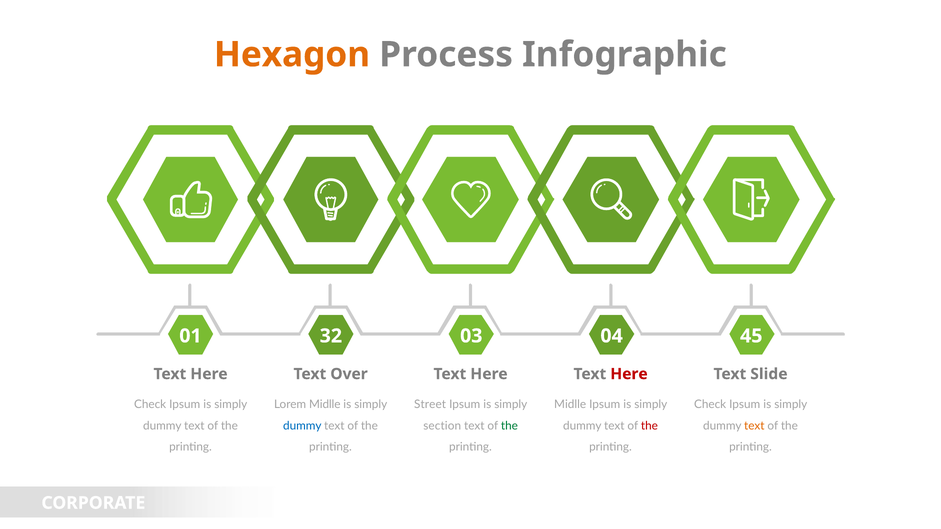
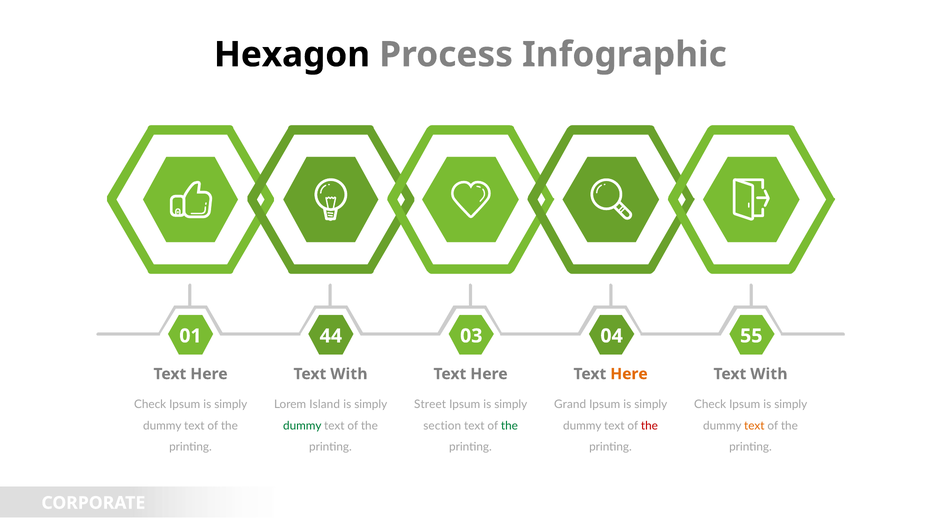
Hexagon colour: orange -> black (292, 55)
32: 32 -> 44 (331, 336)
45: 45 -> 55 (751, 336)
Over: Over -> With (349, 374)
Here colour: red -> orange (629, 374)
Slide: Slide -> With (769, 374)
Lorem Midlle: Midlle -> Island (325, 405)
Midlle: Midlle -> Grand (570, 405)
dummy colour: blue -> green (302, 426)
